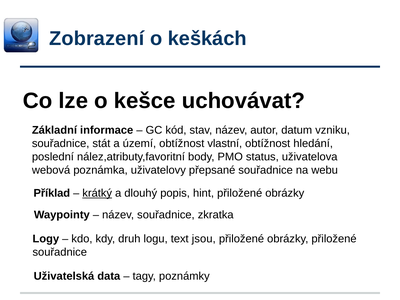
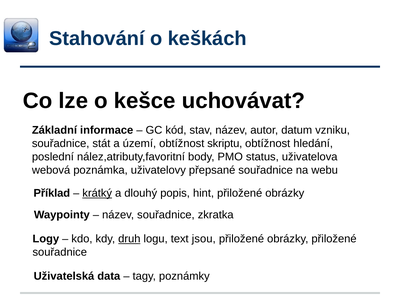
Zobrazení: Zobrazení -> Stahování (97, 38)
vlastní: vlastní -> skriptu (225, 144)
druh underline: none -> present (129, 239)
